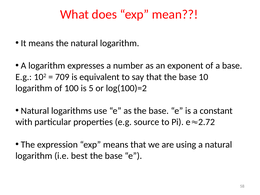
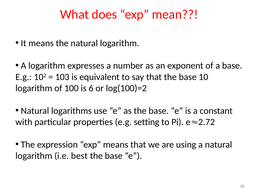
709: 709 -> 103 (62, 77)
5: 5 -> 6 (91, 88)
source: source -> setting (147, 122)
